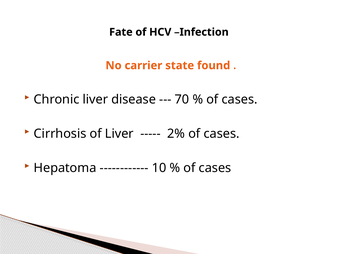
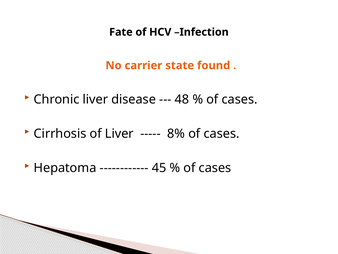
70: 70 -> 48 (182, 99)
2%: 2% -> 8% (176, 133)
10: 10 -> 45 (159, 168)
